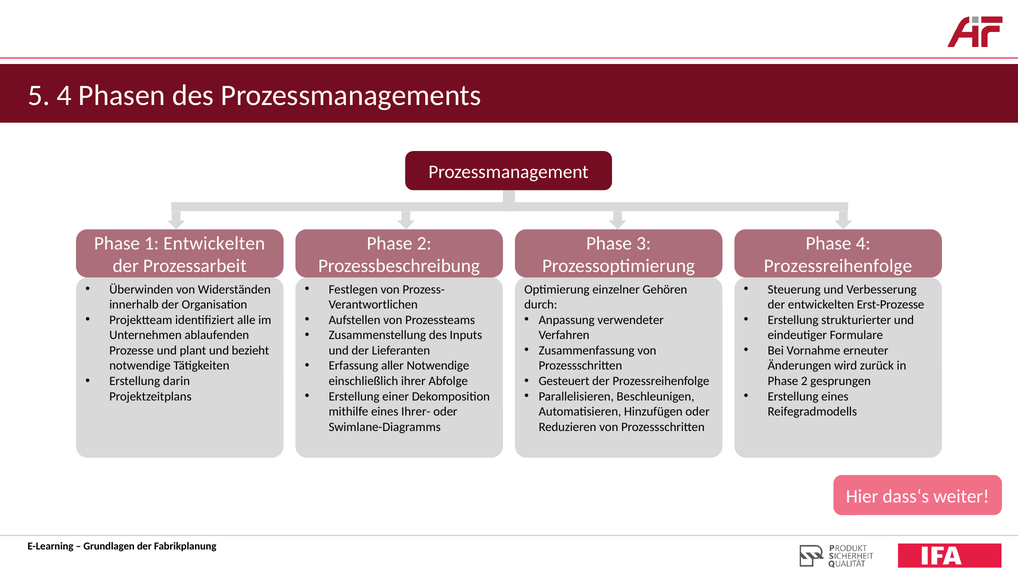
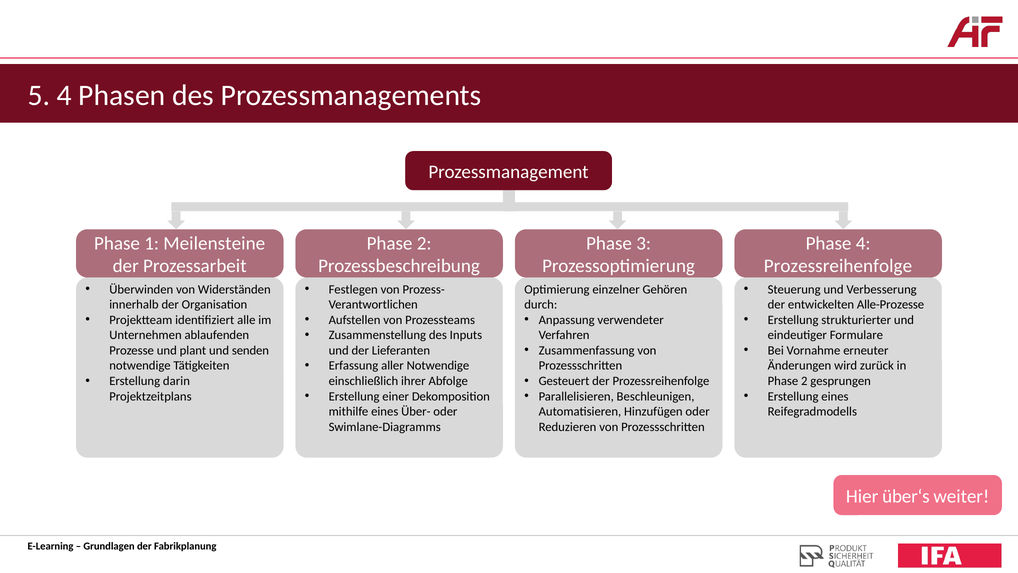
1 Entwickelten: Entwickelten -> Meilensteine (214, 243)
Erst-Prozesse: Erst-Prozesse -> Alle-Prozesse (891, 304)
bezieht: bezieht -> senden (250, 350)
Ihrer-: Ihrer- -> Über- (416, 411)
dass‘s: dass‘s -> über‘s (906, 496)
